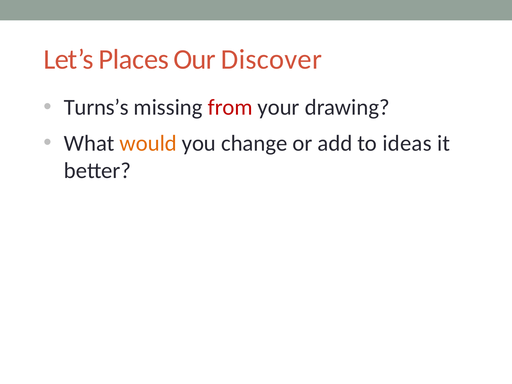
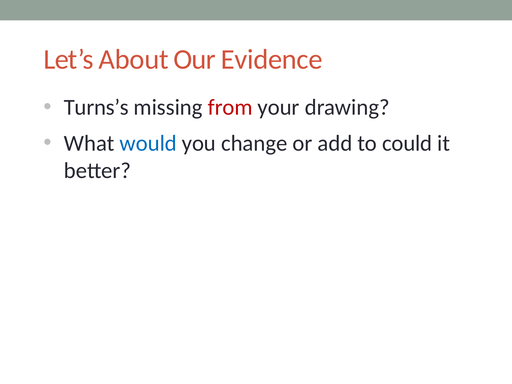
Places: Places -> About (134, 60)
Discover: Discover -> Evidence (272, 60)
would colour: orange -> blue (148, 143)
ideas: ideas -> could (407, 143)
